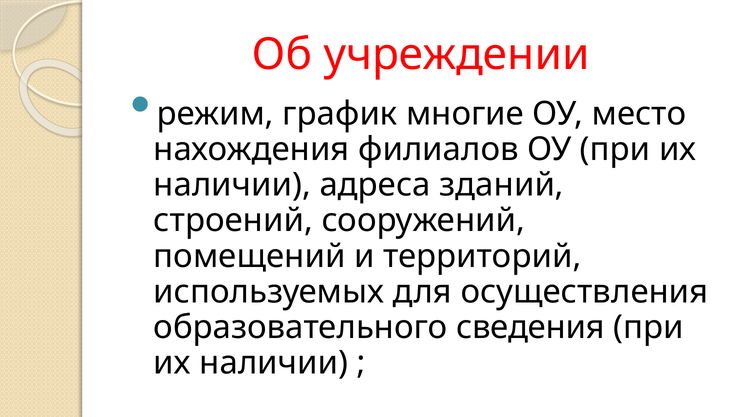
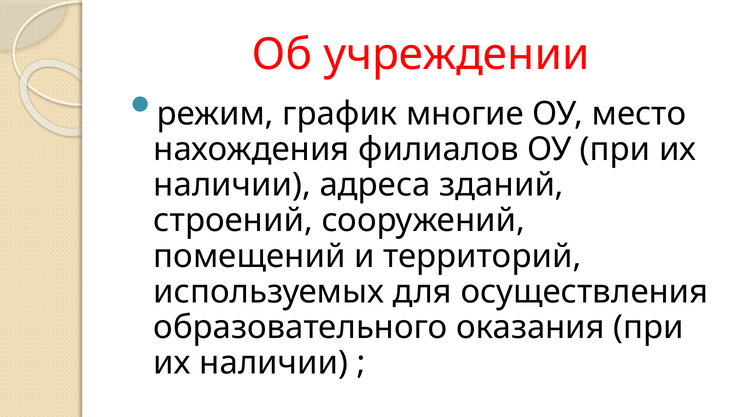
сведения: сведения -> оказания (530, 328)
